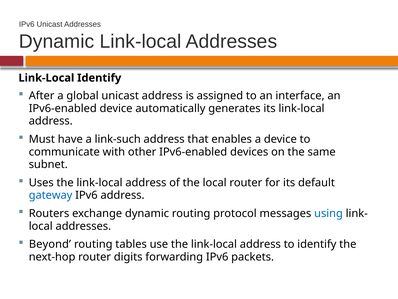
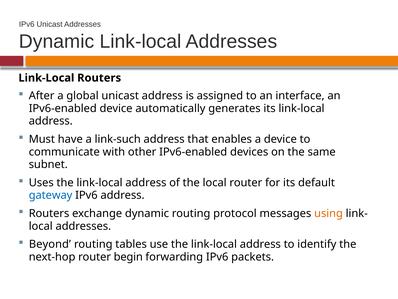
Link-Local Identify: Identify -> Routers (99, 78)
using colour: blue -> orange (328, 213)
digits: digits -> begin (128, 257)
